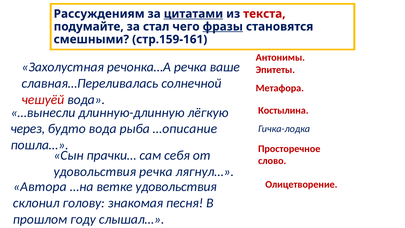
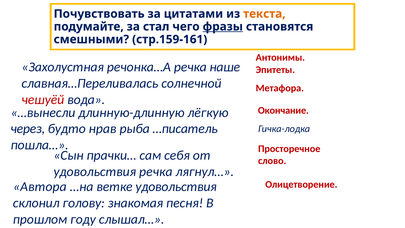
Рассуждениям: Рассуждениям -> Почувствовать (99, 14)
цитатами underline: present -> none (193, 14)
текста colour: red -> orange (264, 14)
ваше: ваше -> наше (225, 67)
Костылина: Костылина -> Окончание (283, 110)
будто вода: вода -> нрав (103, 129)
…описание: …описание -> …писатель (185, 129)
